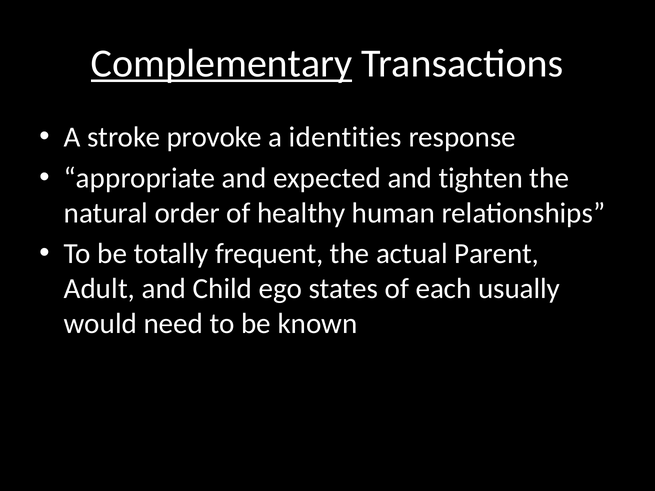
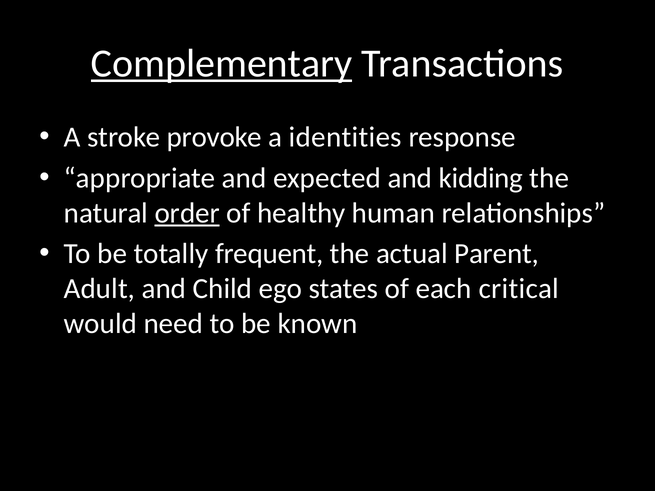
tighten: tighten -> kidding (481, 178)
order underline: none -> present (187, 213)
usually: usually -> critical (519, 289)
